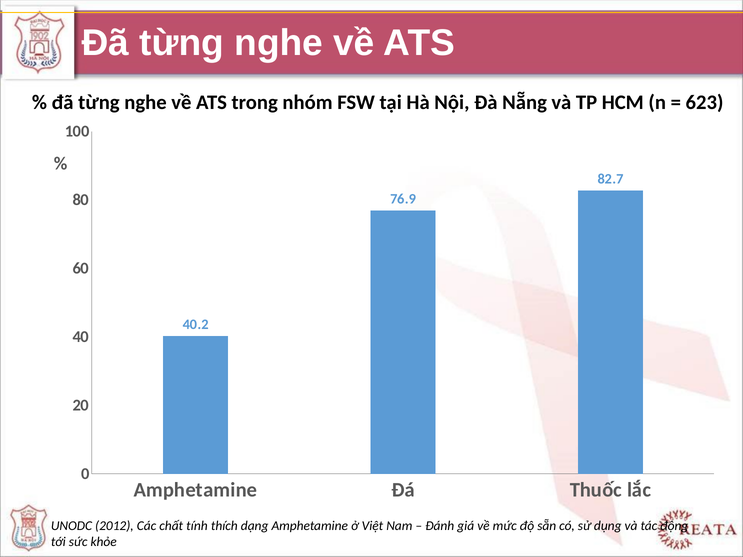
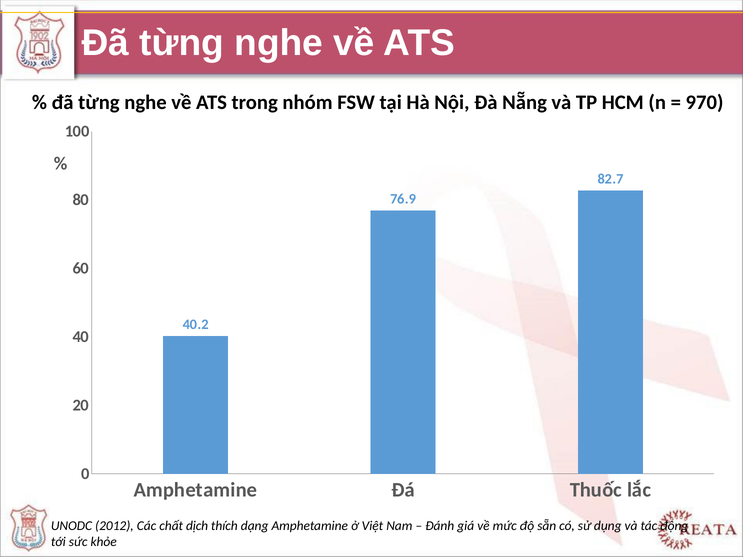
623: 623 -> 970 (705, 103)
tính: tính -> dịch (197, 526)
